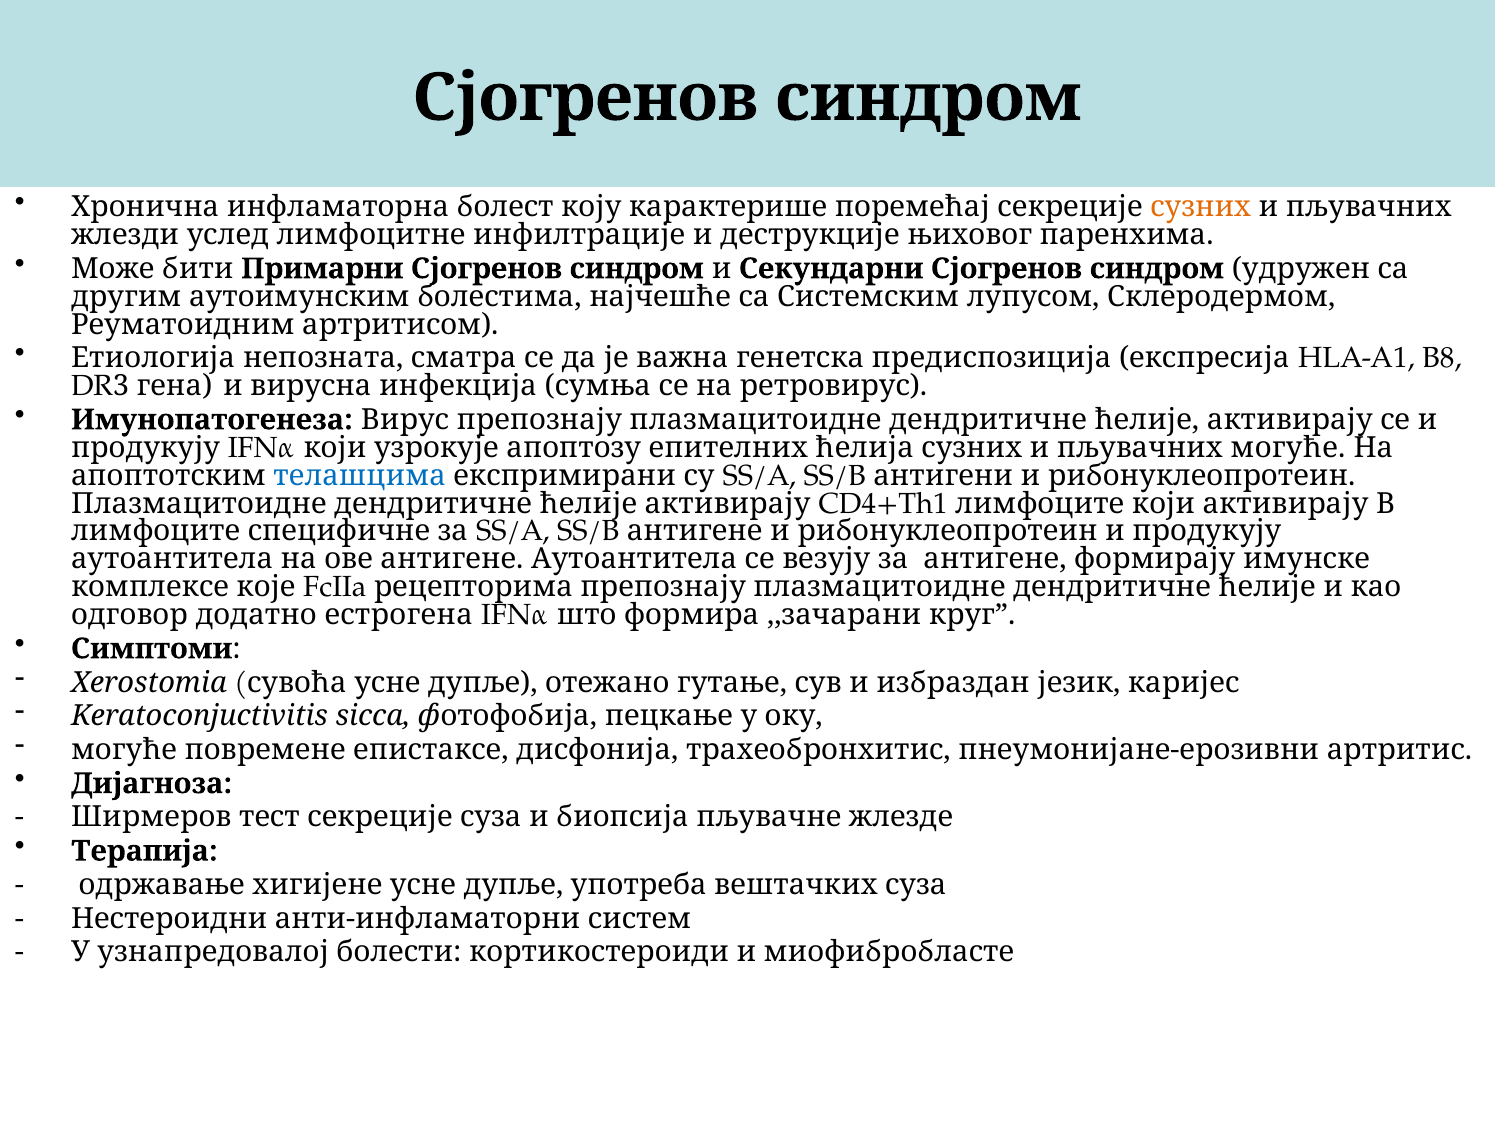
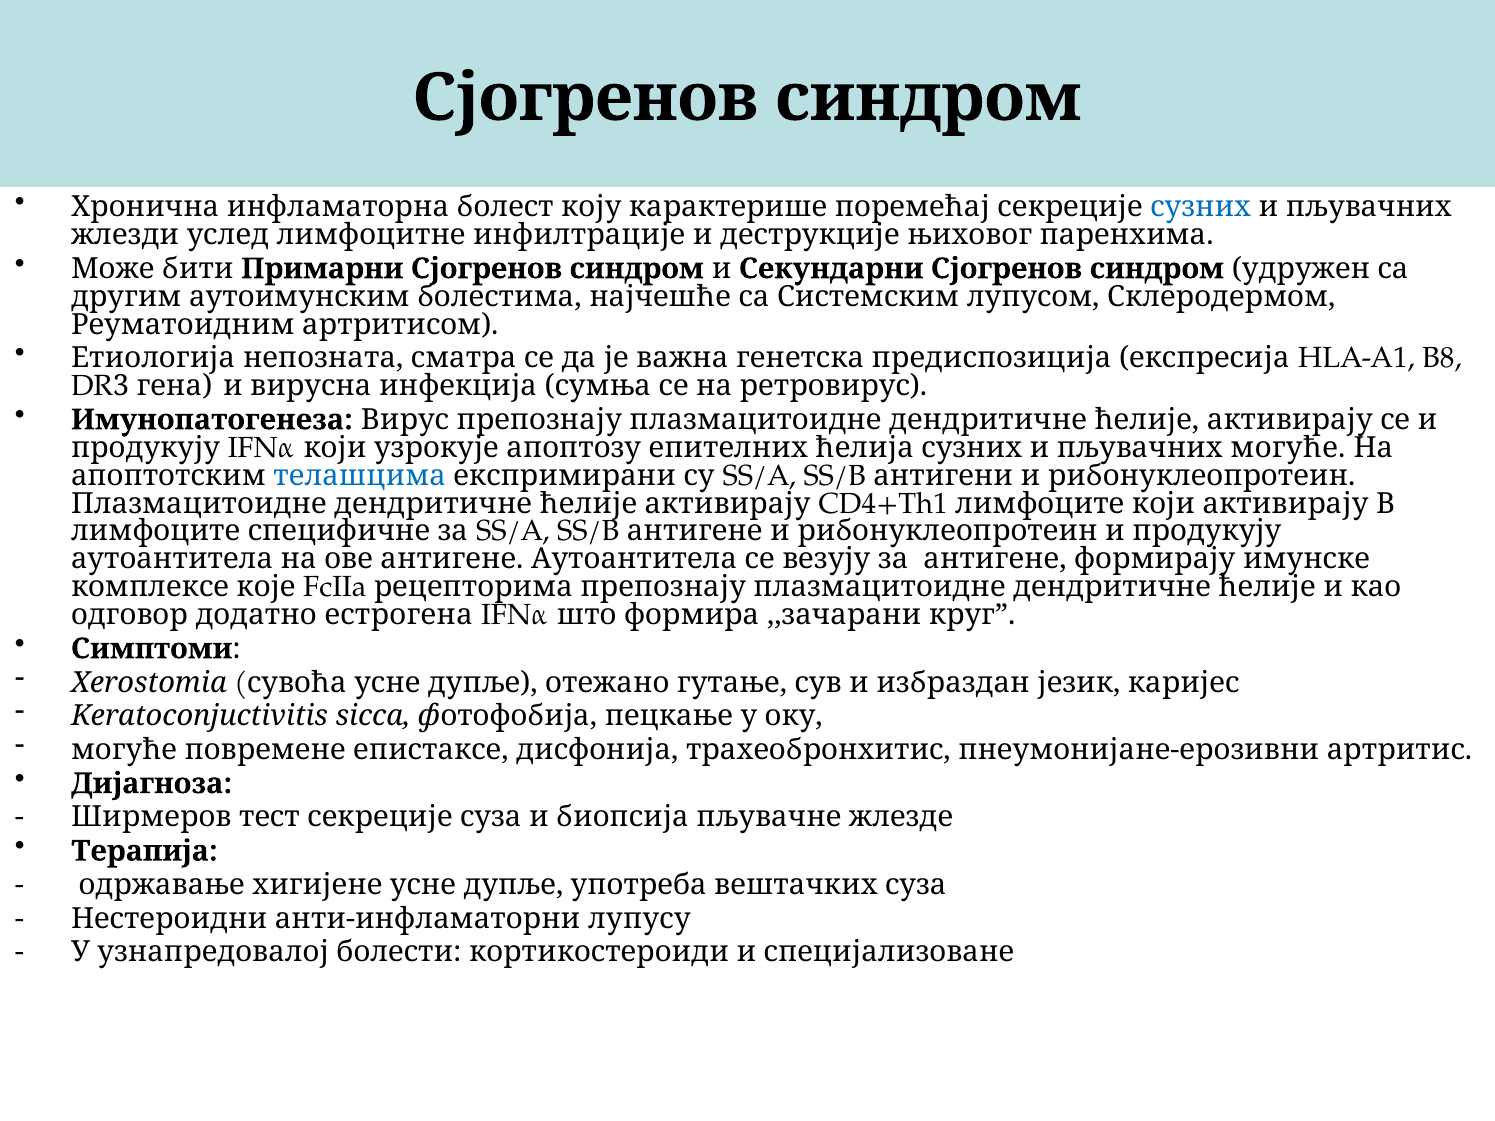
сузних colour: orange -> blue (1201, 207)
систем: систем -> лупусу (639, 919)
миофибробласте: миофибробласте -> специјализоване (889, 952)
